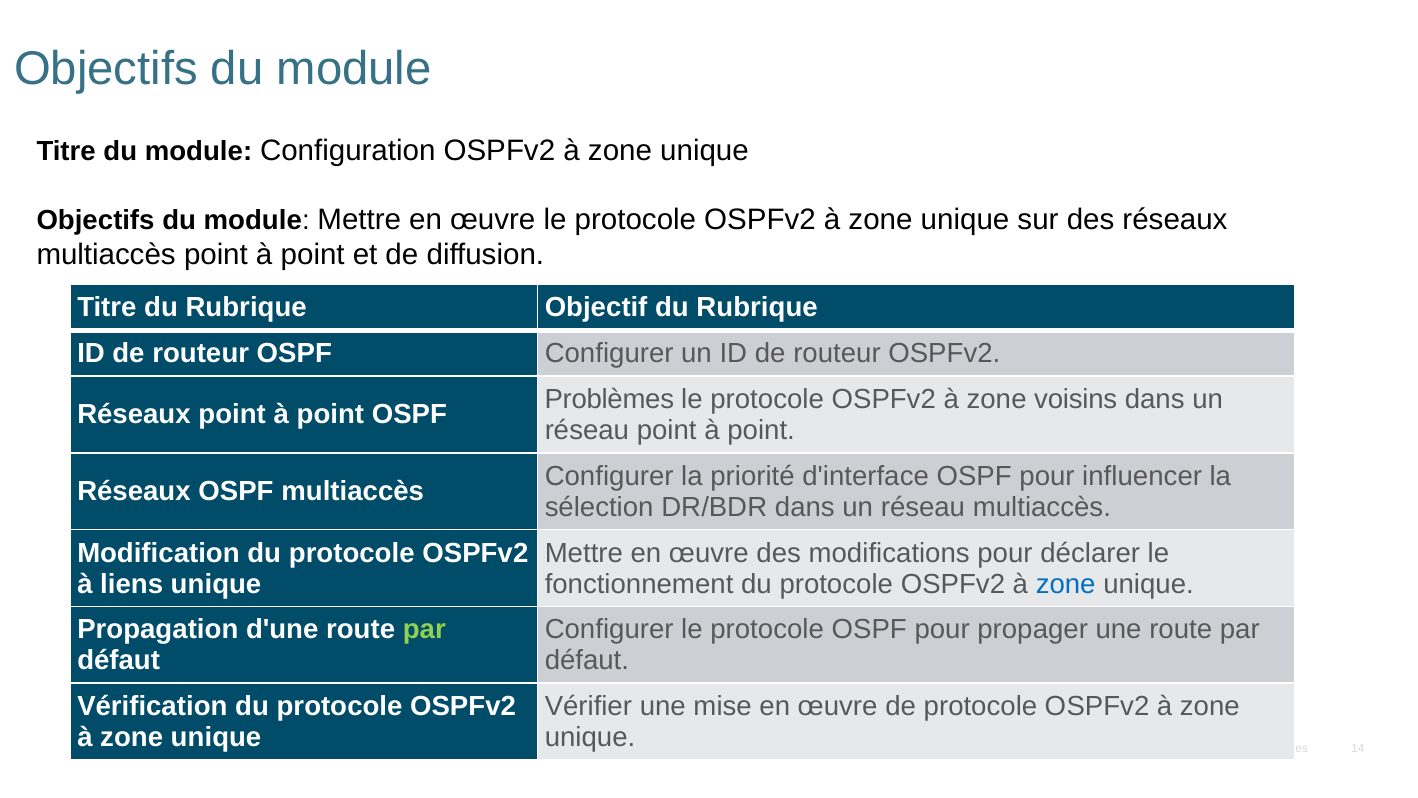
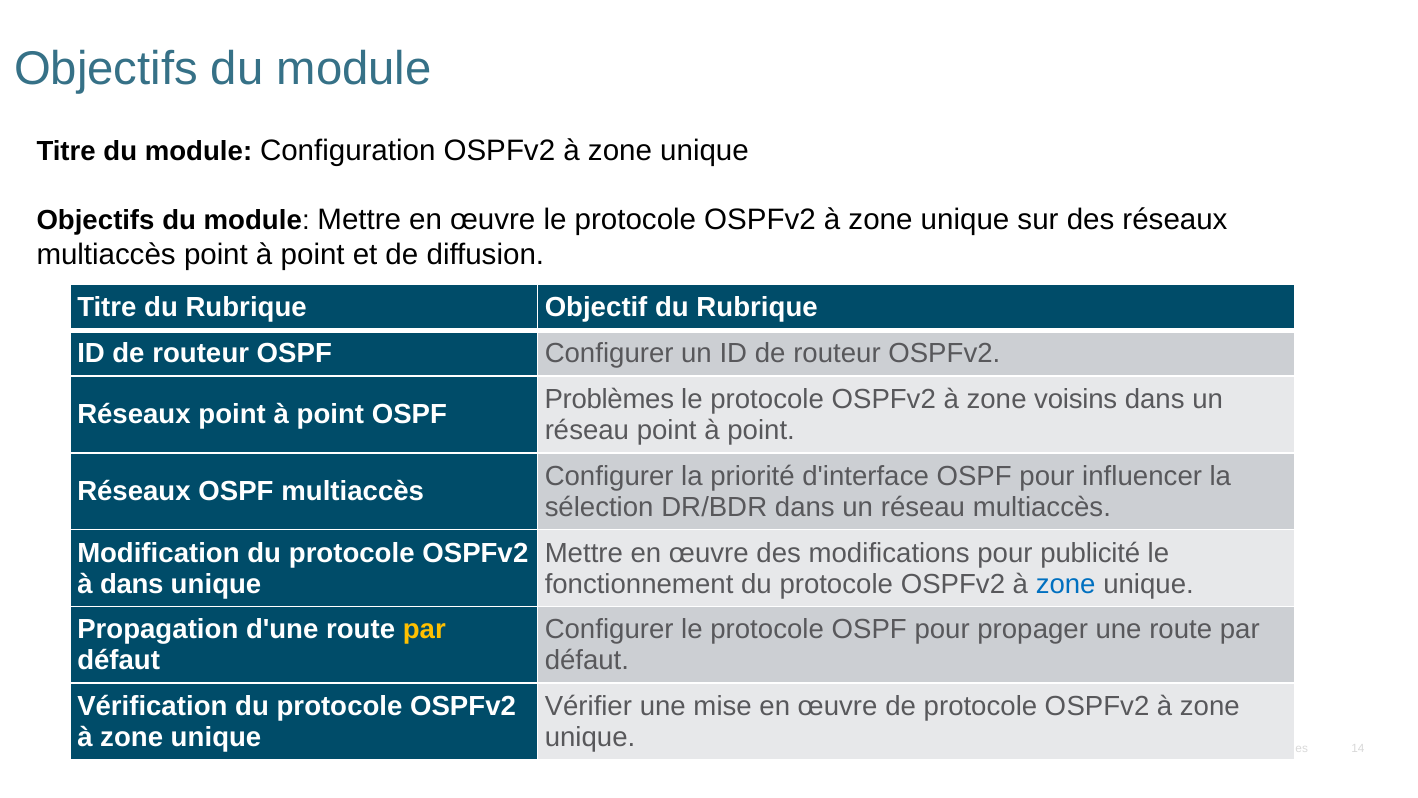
déclarer: déclarer -> publicité (1090, 553)
à liens: liens -> dans (132, 584)
par colour: light green -> yellow (424, 629)
